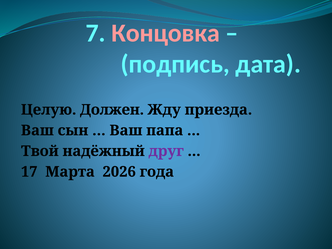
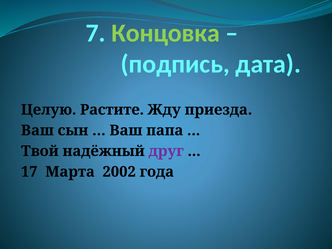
Концовка colour: pink -> light green (166, 33)
Должен: Должен -> Растите (112, 110)
2026: 2026 -> 2002 (119, 172)
